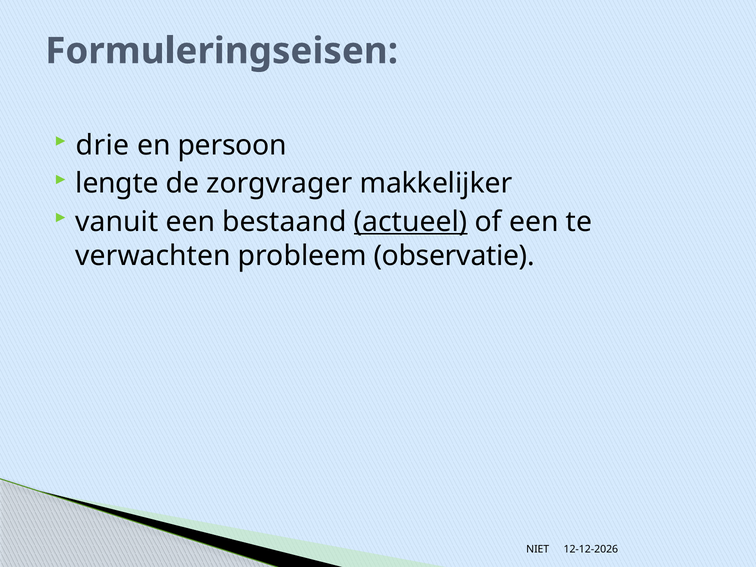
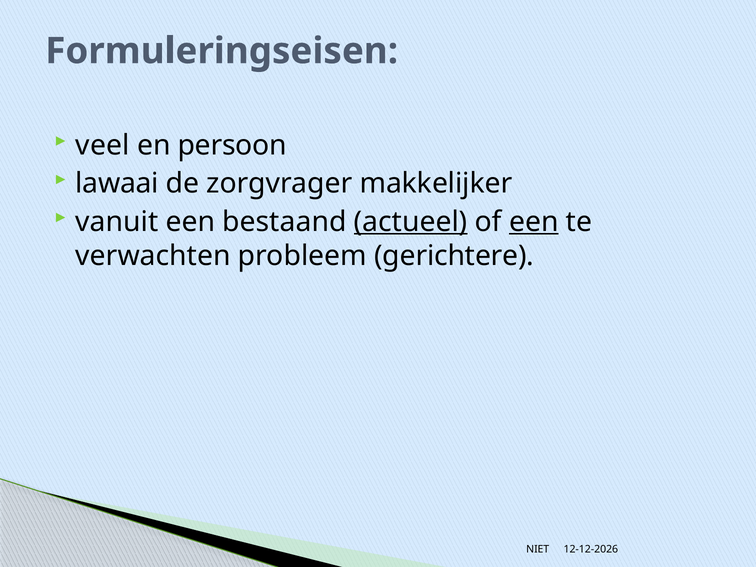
drie: drie -> veel (103, 145)
lengte: lengte -> lawaai (117, 183)
een underline: none -> present (534, 222)
observatie: observatie -> gerichtere (454, 256)
